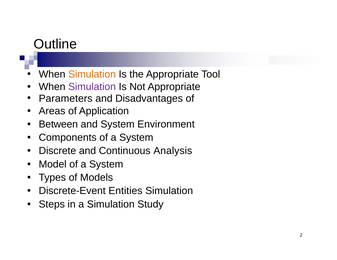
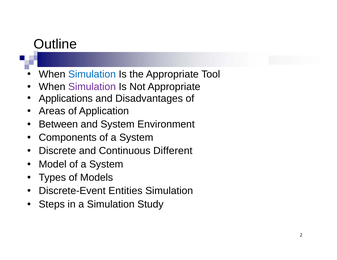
Simulation colour: orange -> blue (92, 74)
Parameters: Parameters -> Applications (66, 99)
Analysis: Analysis -> Different (173, 151)
